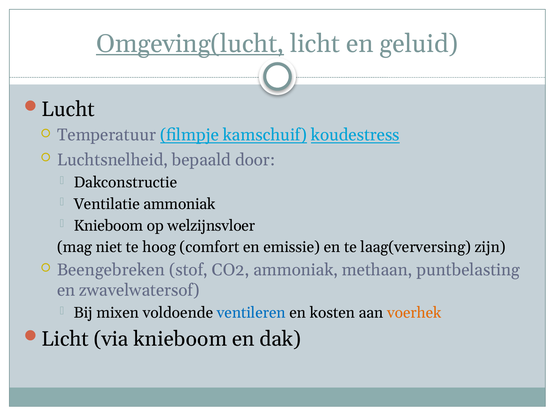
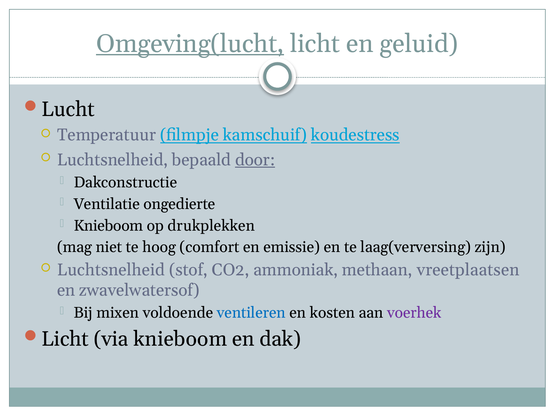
door underline: none -> present (255, 160)
Ventilatie ammoniak: ammoniak -> ongedierte (180, 204)
welzijnsvloer: welzijnsvloer -> drukplekken (211, 226)
Beengebreken: Beengebreken -> Luchtsnelheid (111, 270)
puntbelasting: puntbelasting -> vreetplaatsen (468, 270)
voerhek colour: orange -> purple (414, 313)
